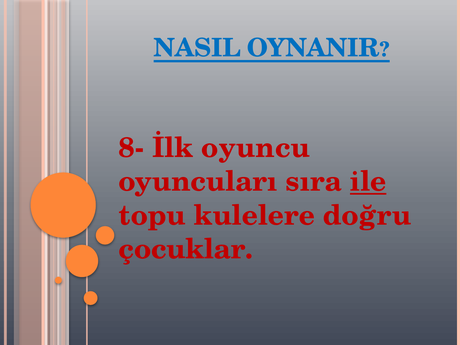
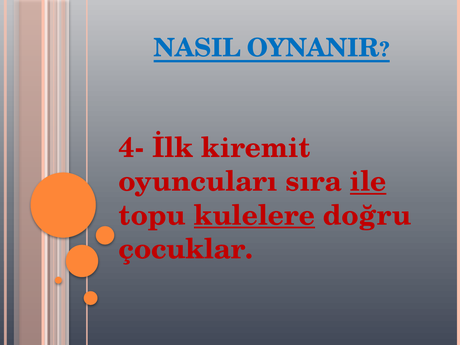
8-: 8- -> 4- (131, 148)
oyuncu: oyuncu -> kiremit (256, 148)
kulelere underline: none -> present (254, 215)
